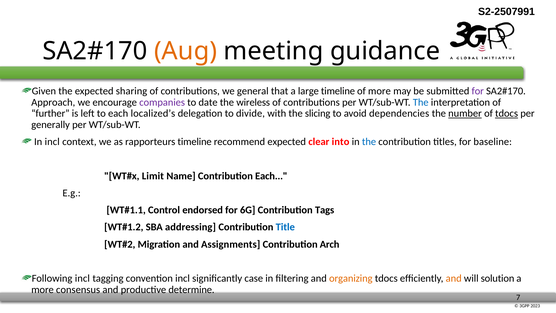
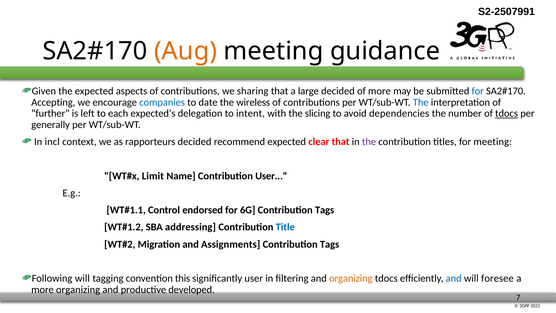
sharing: sharing -> aspects (132, 91)
general: general -> sharing (253, 91)
large timeline: timeline -> decided (338, 91)
for colour: purple -> blue (478, 91)
Approach: Approach -> Accepting (53, 102)
companies colour: purple -> blue (162, 102)
localized’s: localized’s -> expected’s (153, 113)
divide: divide -> intent (250, 113)
number underline: present -> none (465, 113)
rapporteurs timeline: timeline -> decided (195, 142)
clear into: into -> that (341, 142)
the colour: blue -> purple (369, 142)
for baseline: baseline -> meeting (493, 142)
Contribution Each: Each -> User (271, 176)
Arch: Arch -> Tags (330, 244)
Following incl: incl -> will (82, 278)
convention incl: incl -> this (183, 278)
significantly case: case -> user (254, 278)
and colour: orange -> blue (454, 278)
solution: solution -> foresee (497, 278)
more consensus: consensus -> organizing (78, 289)
determine: determine -> developed (191, 289)
